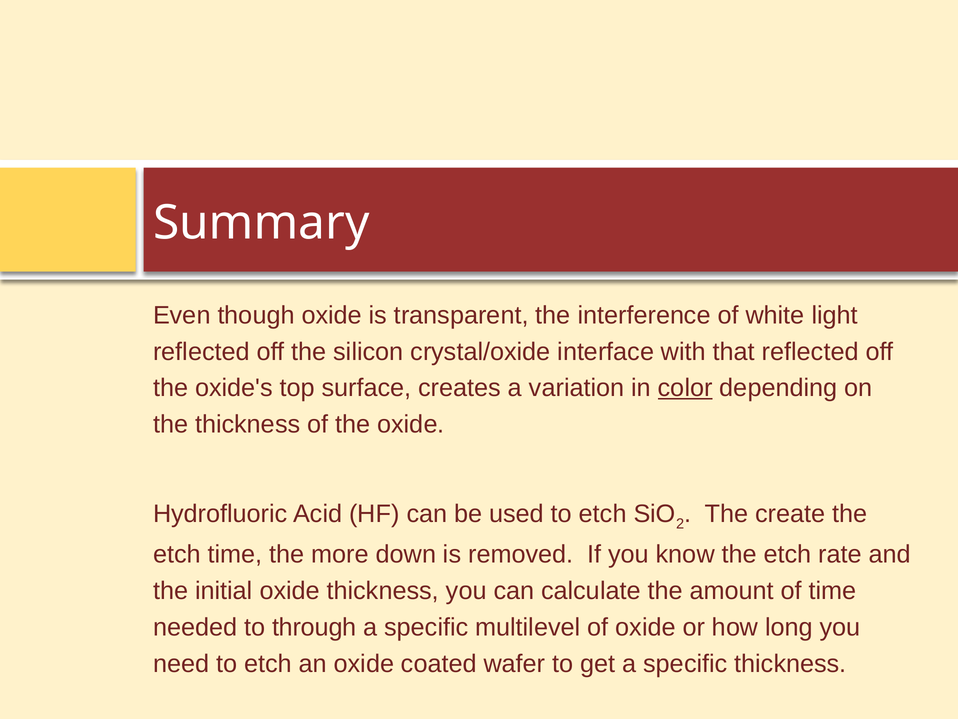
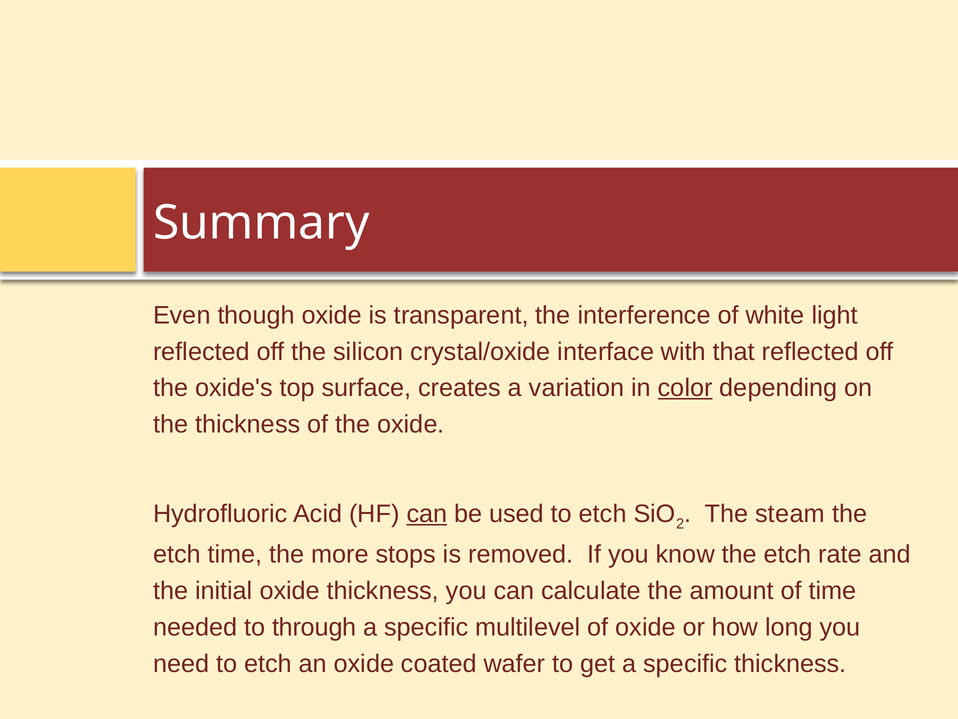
can underline: none -> present (427, 514)
create: create -> steam (790, 514)
down: down -> stops (406, 554)
